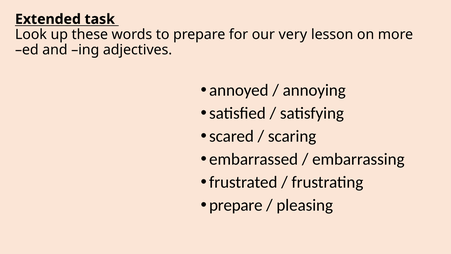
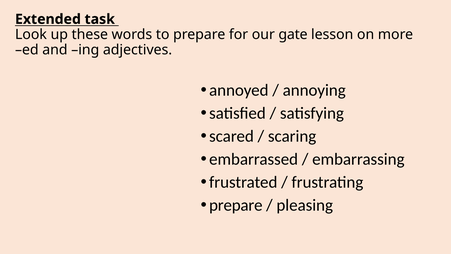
very: very -> gate (293, 34)
